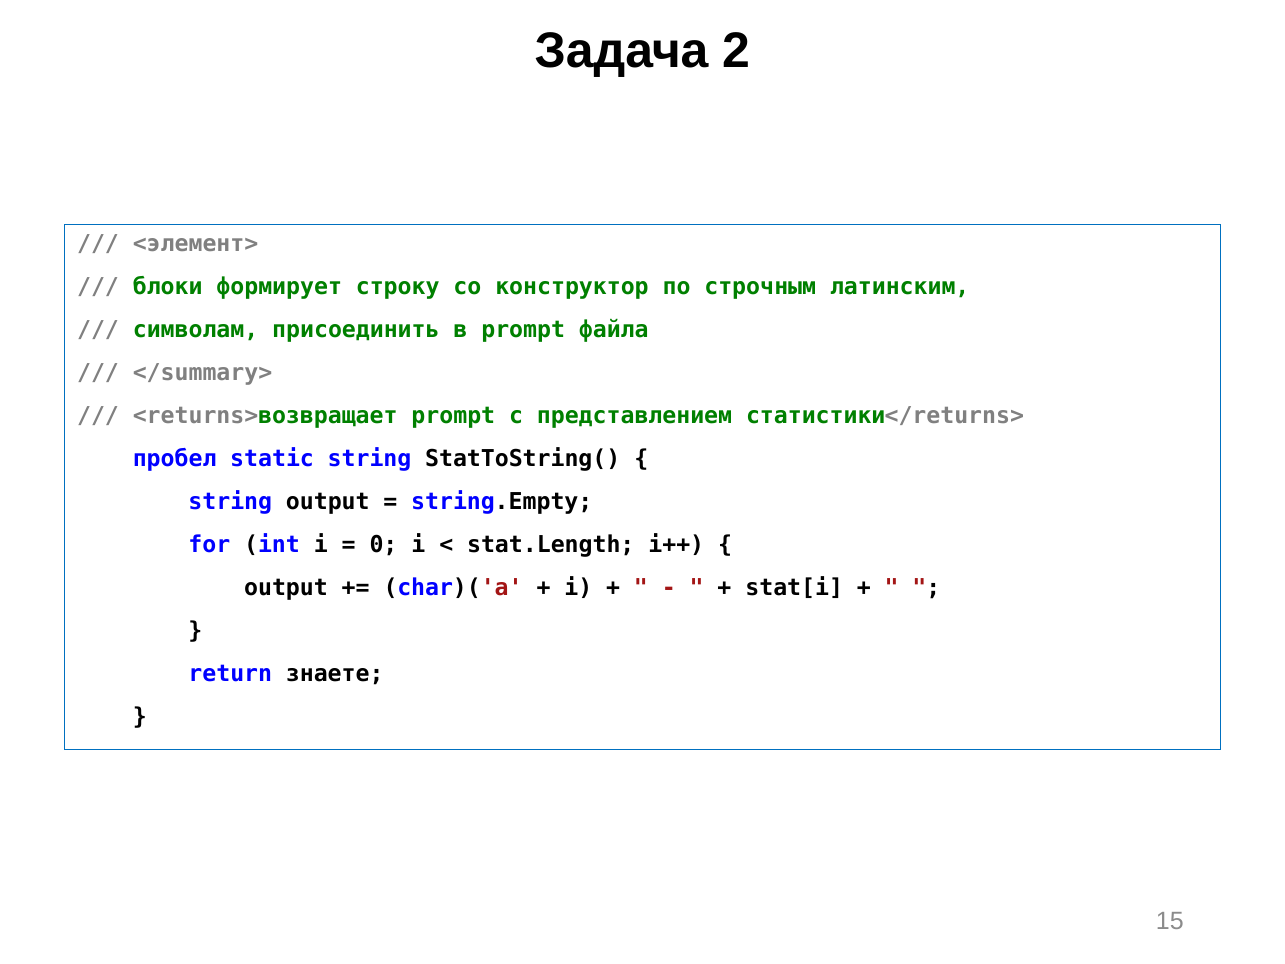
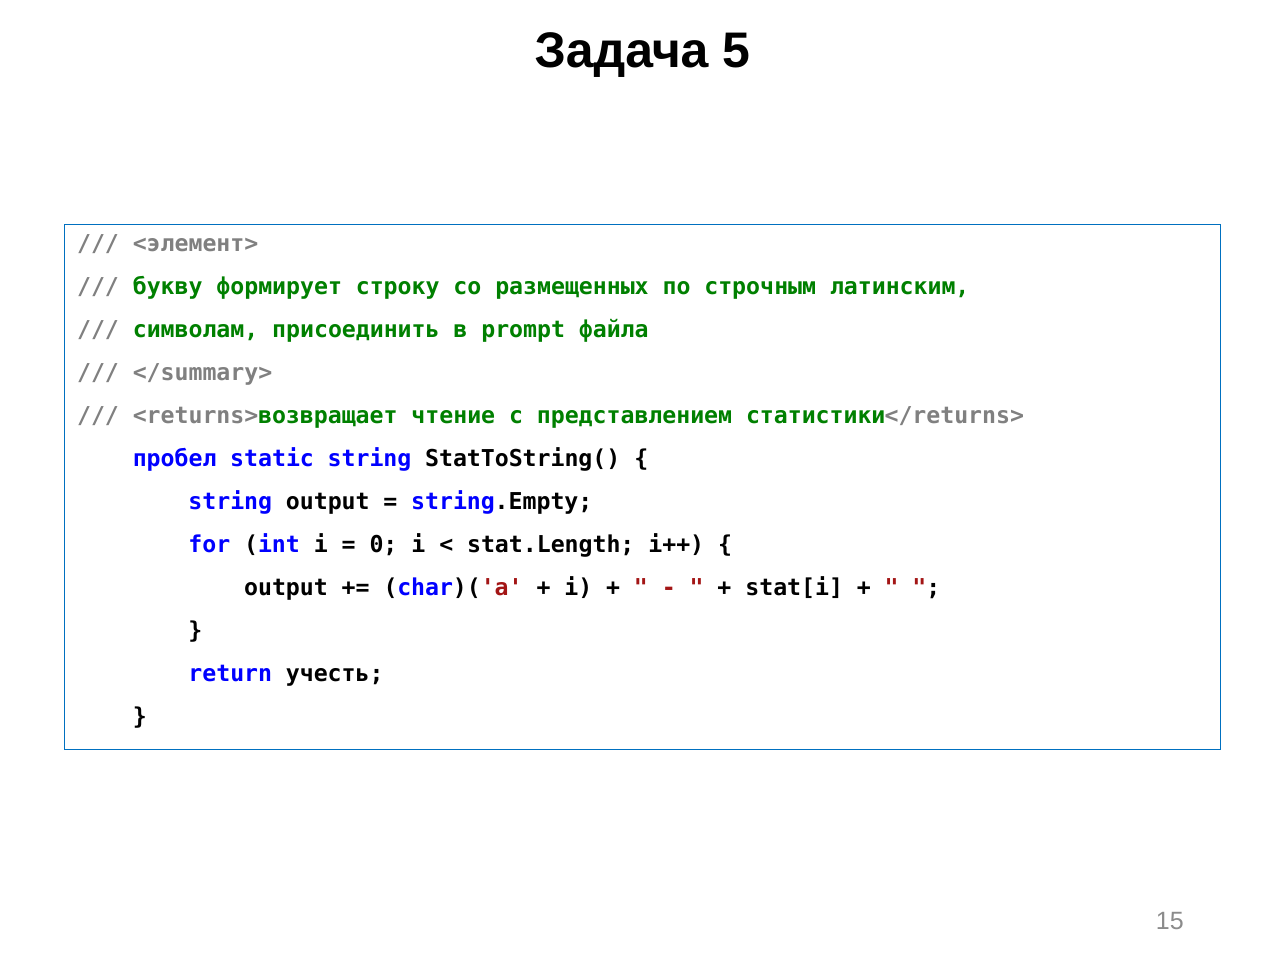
2: 2 -> 5 (736, 51)
блоки: блоки -> букву (168, 287)
конструктор: конструктор -> размещенных (572, 287)
<returns>возвращает prompt: prompt -> чтение (453, 416)
знаете: знаете -> учесть (335, 673)
